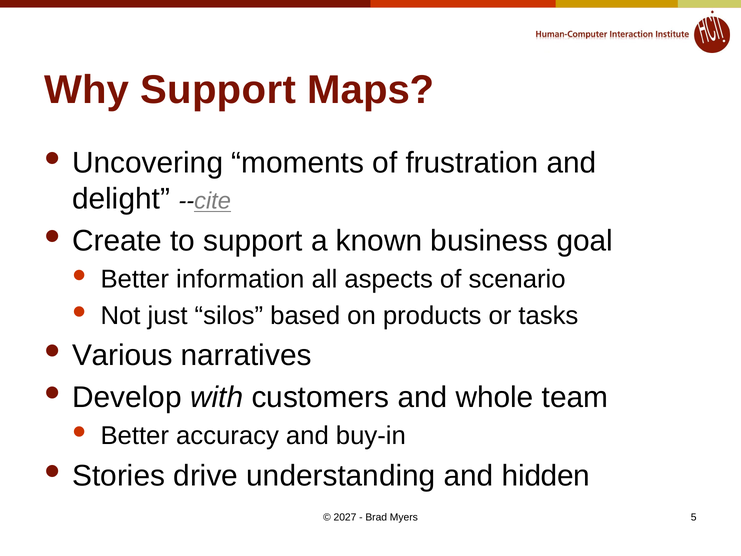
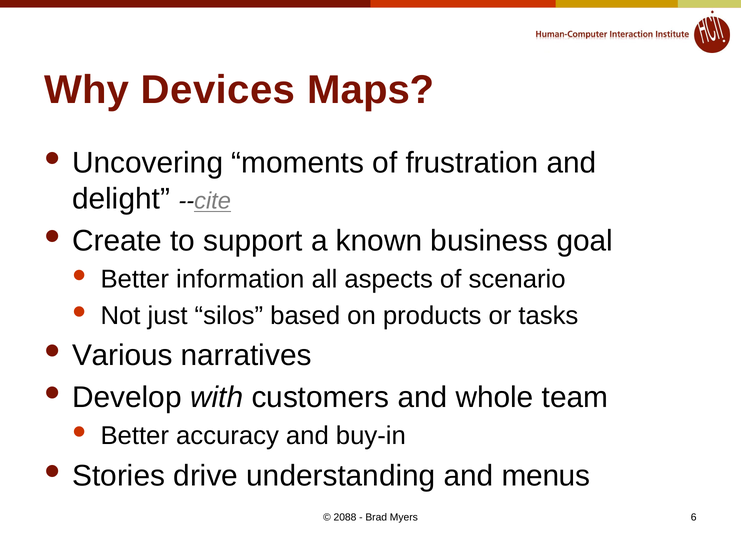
Why Support: Support -> Devices (218, 90)
hidden: hidden -> menus (546, 476)
2027: 2027 -> 2088 (345, 517)
5: 5 -> 6 (694, 517)
